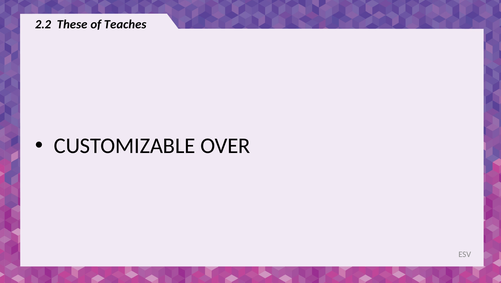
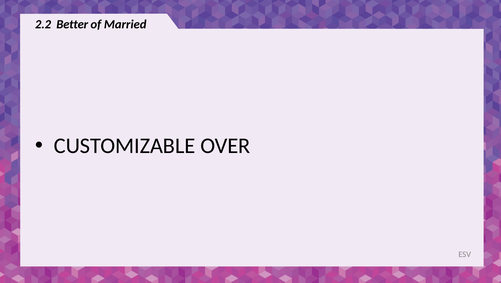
These: These -> Better (72, 24)
Teaches: Teaches -> Married (125, 24)
